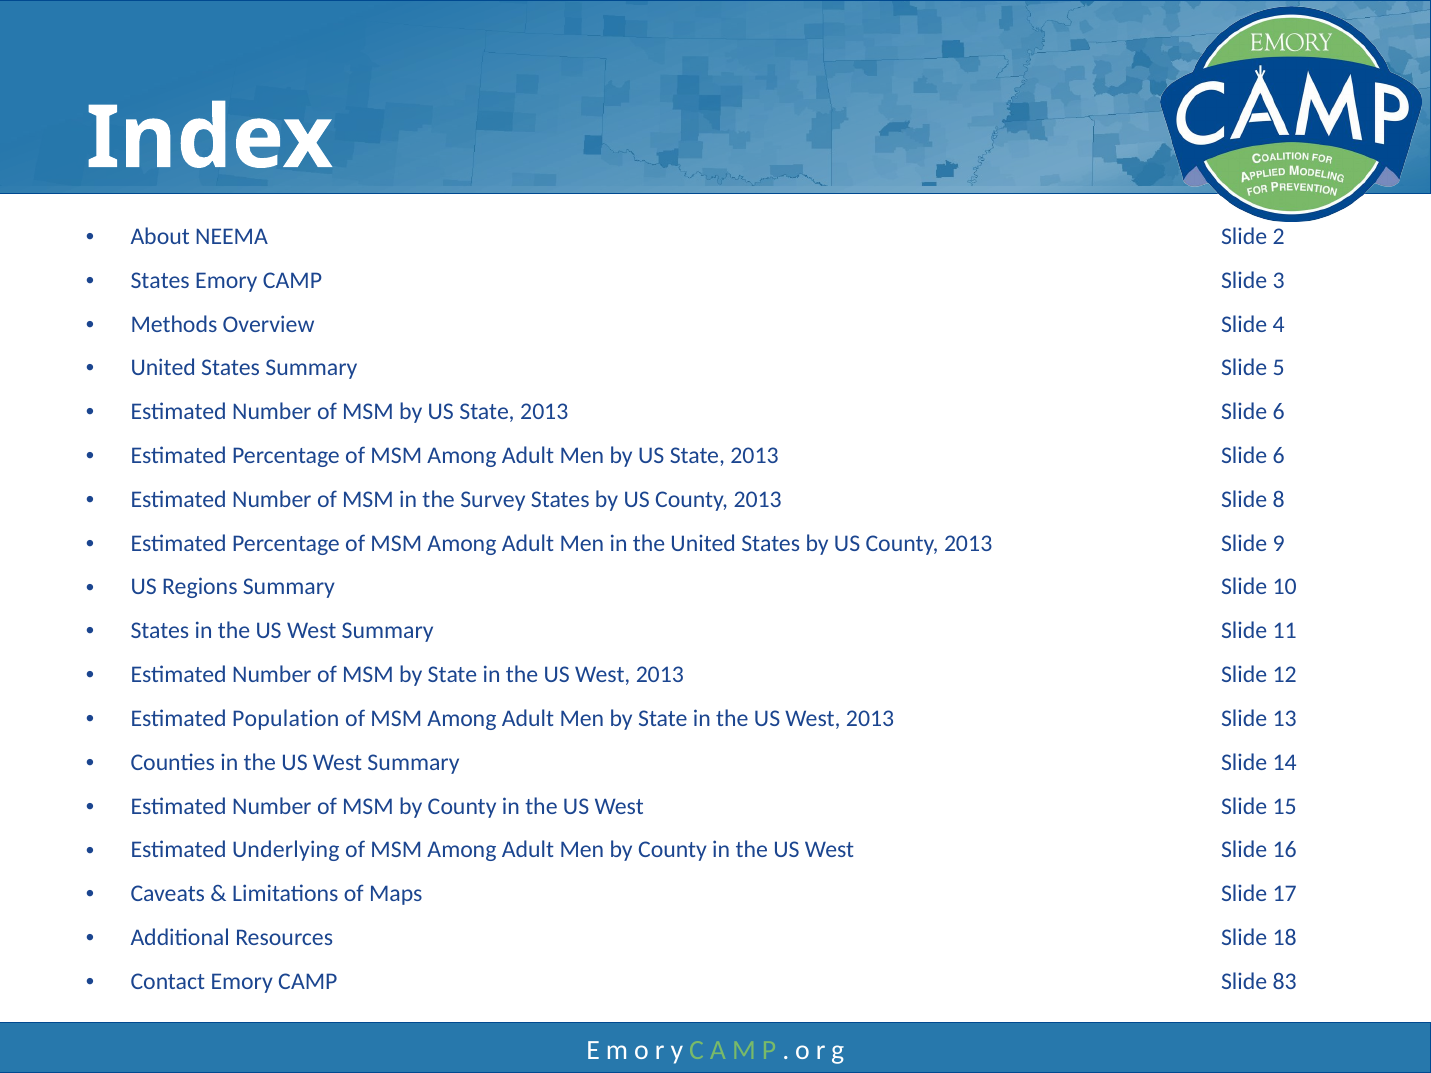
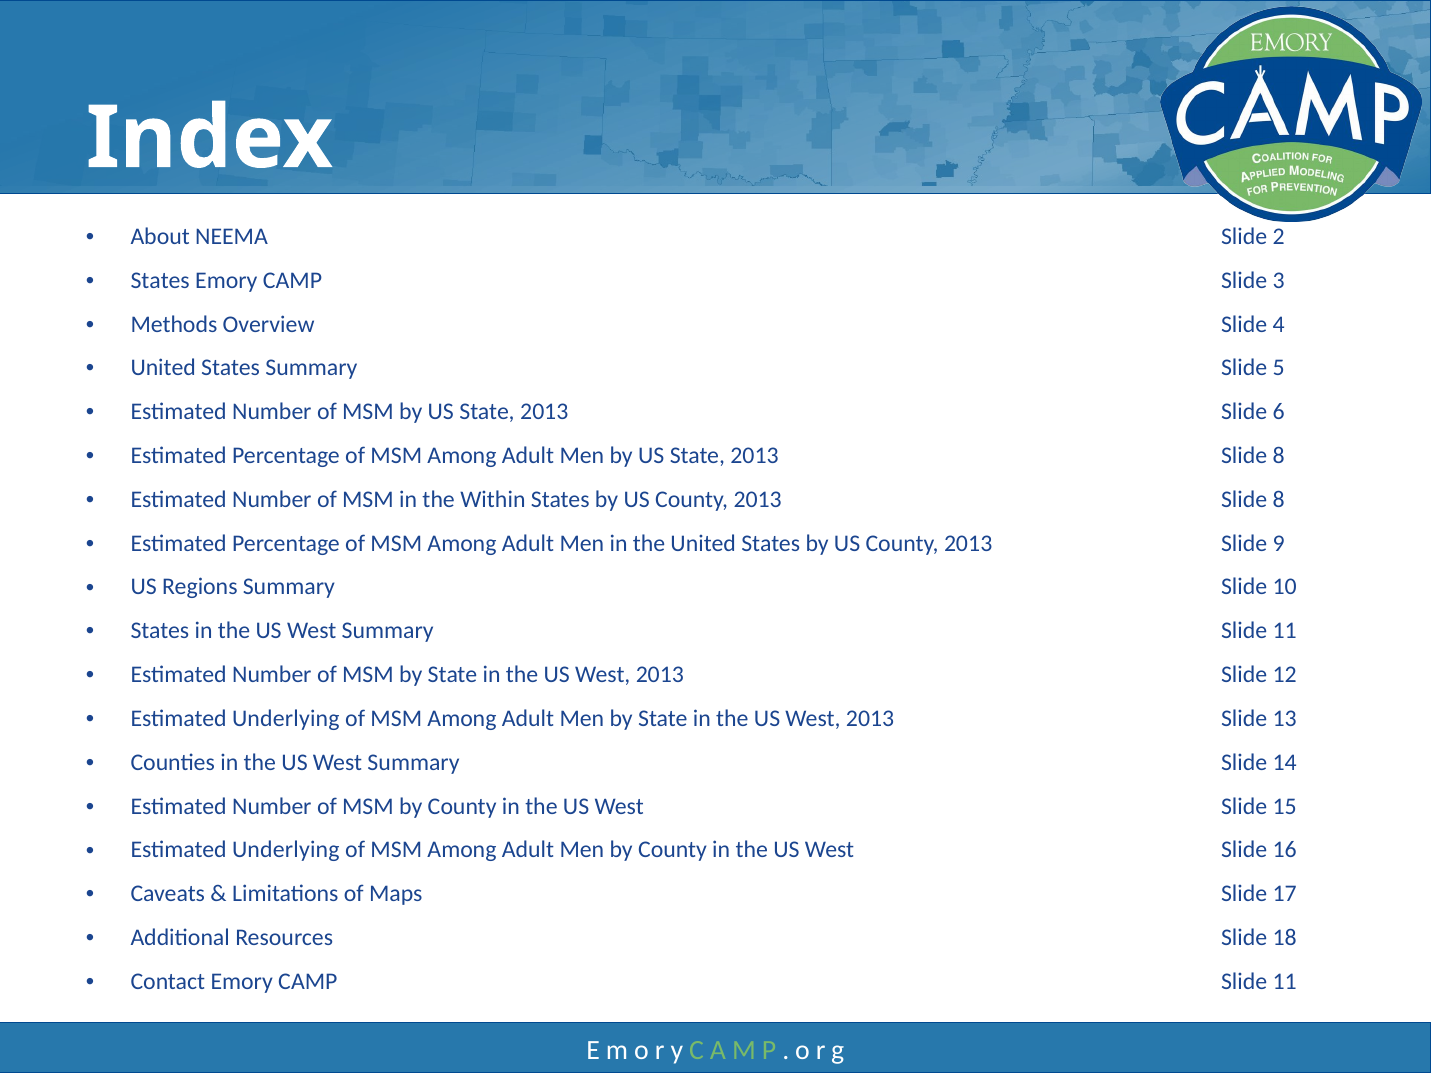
6: 6 -> 8 (1279, 456)
Survey: Survey -> Within (493, 500)
Population: Population -> Underlying (286, 719)
CAMP Slide 83: 83 -> 11 (1285, 982)
